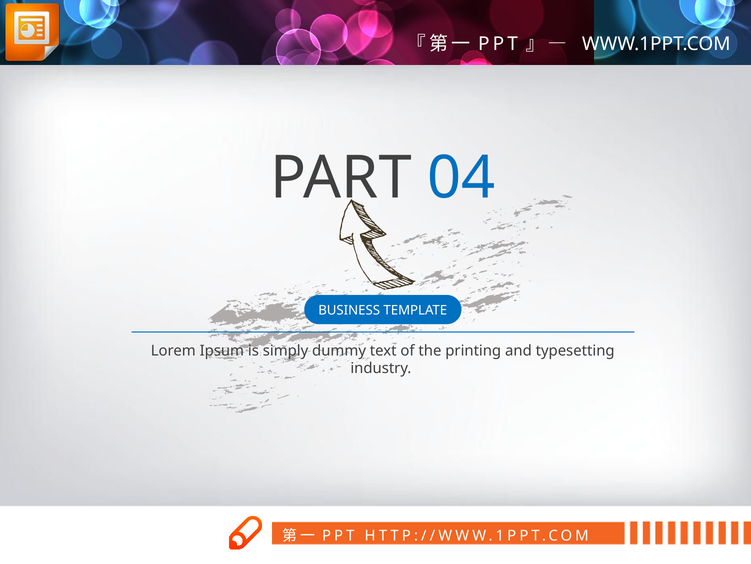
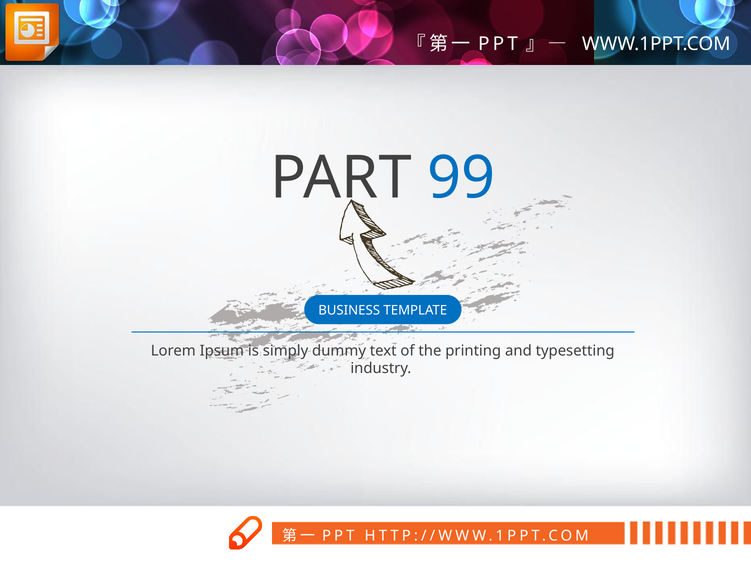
04: 04 -> 99 (461, 178)
